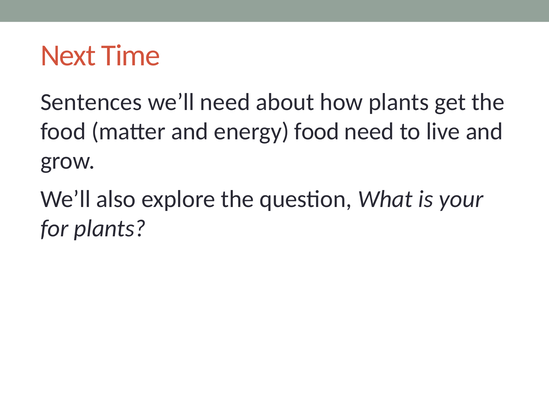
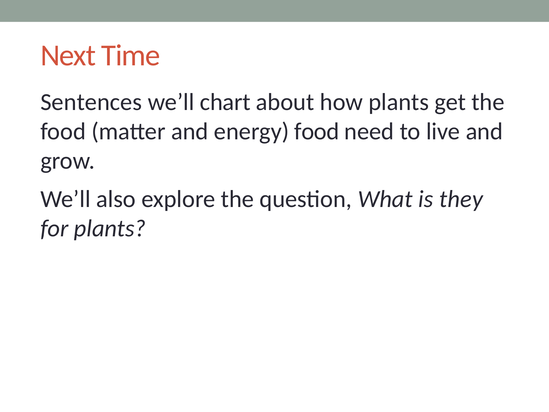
we’ll need: need -> chart (225, 102)
your: your -> they (461, 199)
